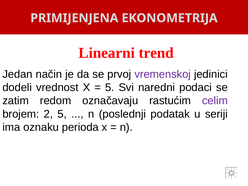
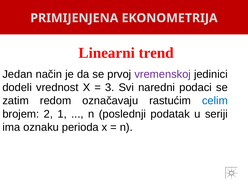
5: 5 -> 3 (110, 88)
celim colour: purple -> blue (215, 101)
2 5: 5 -> 1 (62, 114)
